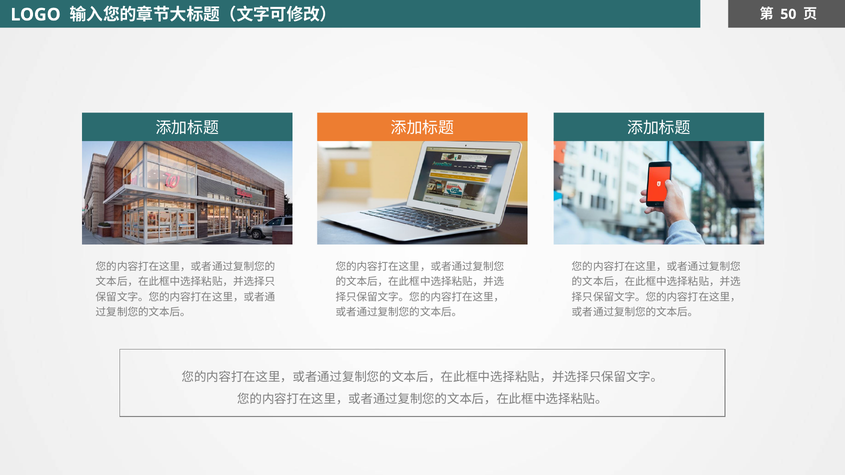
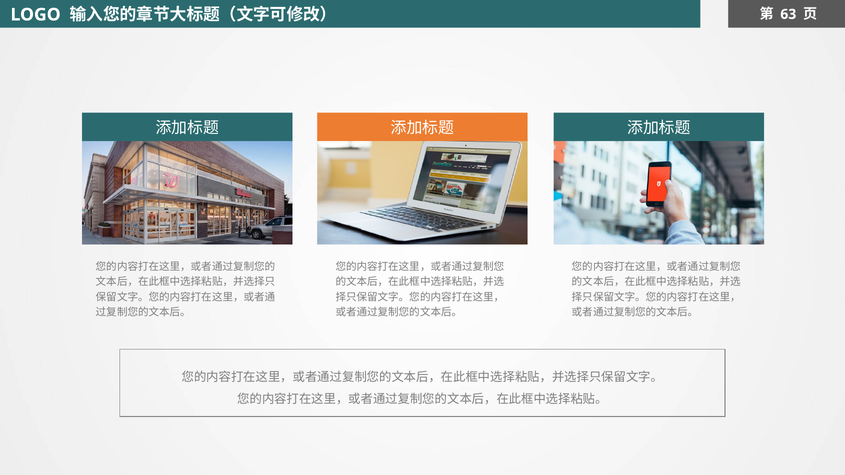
50: 50 -> 63 (788, 14)
